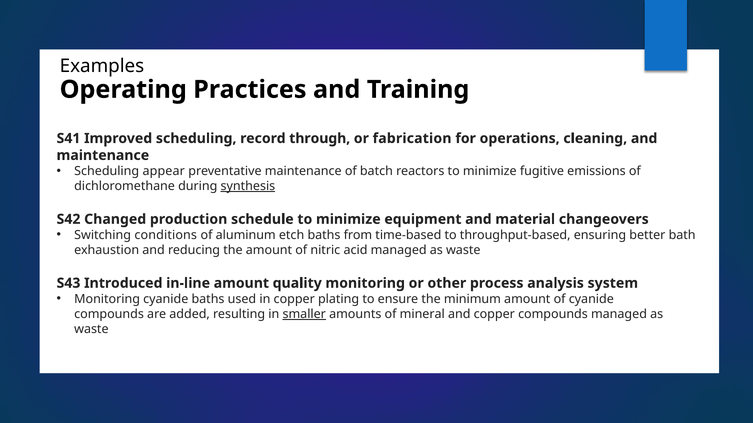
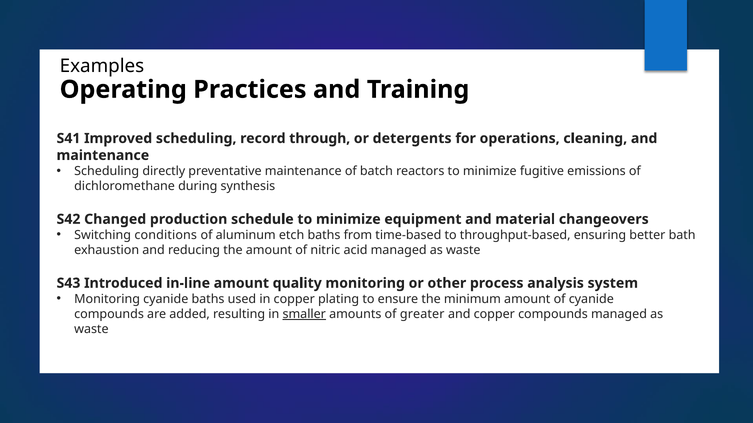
fabrication: fabrication -> detergents (412, 139)
appear: appear -> directly (164, 171)
synthesis underline: present -> none (248, 186)
mineral: mineral -> greater (422, 314)
